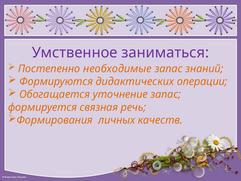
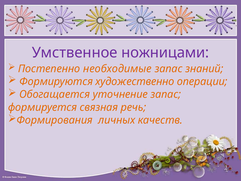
заниматься: заниматься -> ножницами (165, 52)
дидактических: дидактических -> художественно (135, 81)
